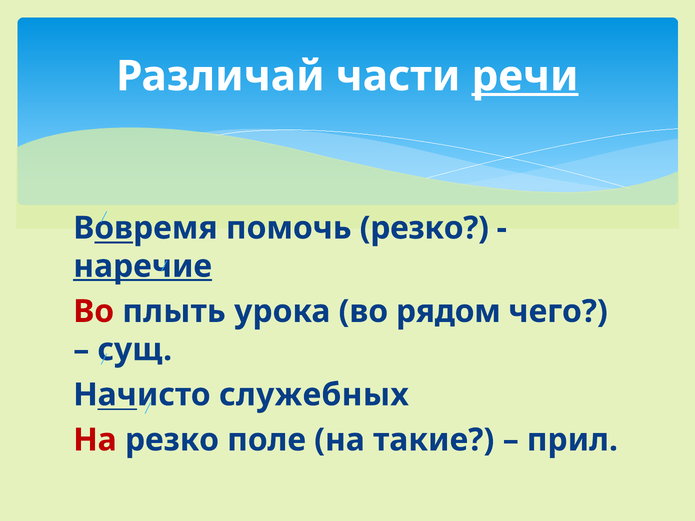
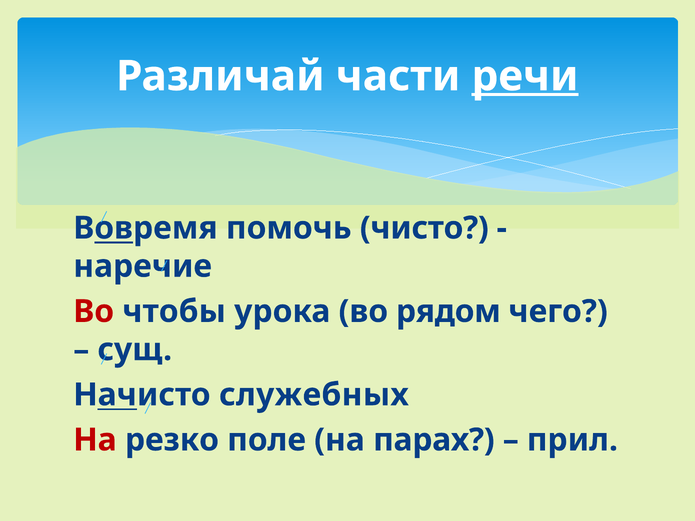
помочь резко: резко -> чисто (424, 228)
наречие underline: present -> none (143, 266)
плыть: плыть -> чтобы (174, 312)
такие: такие -> парах (434, 440)
